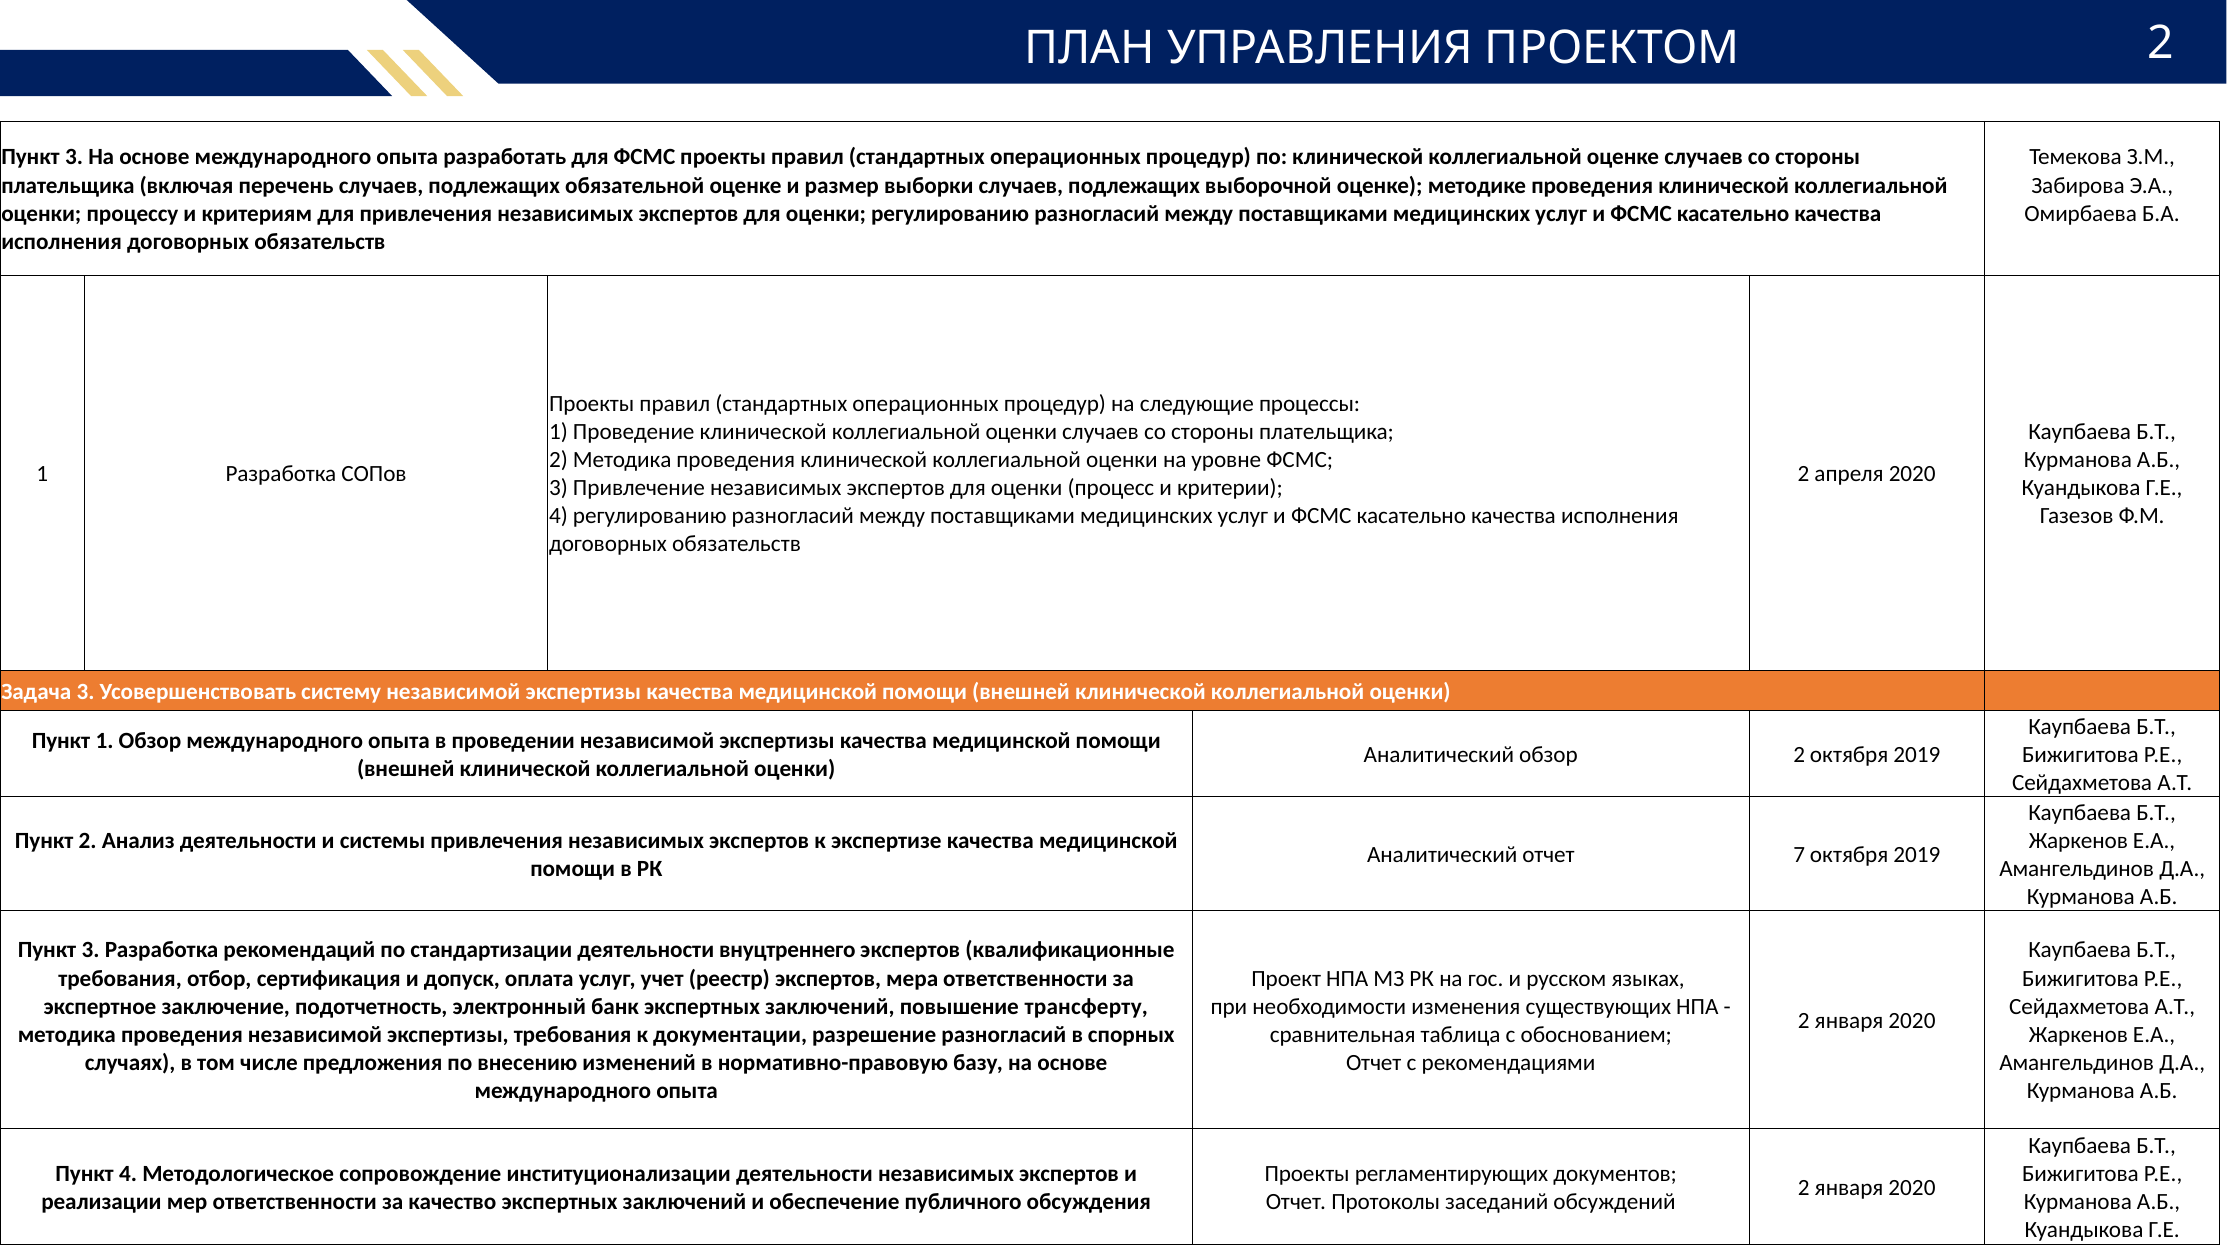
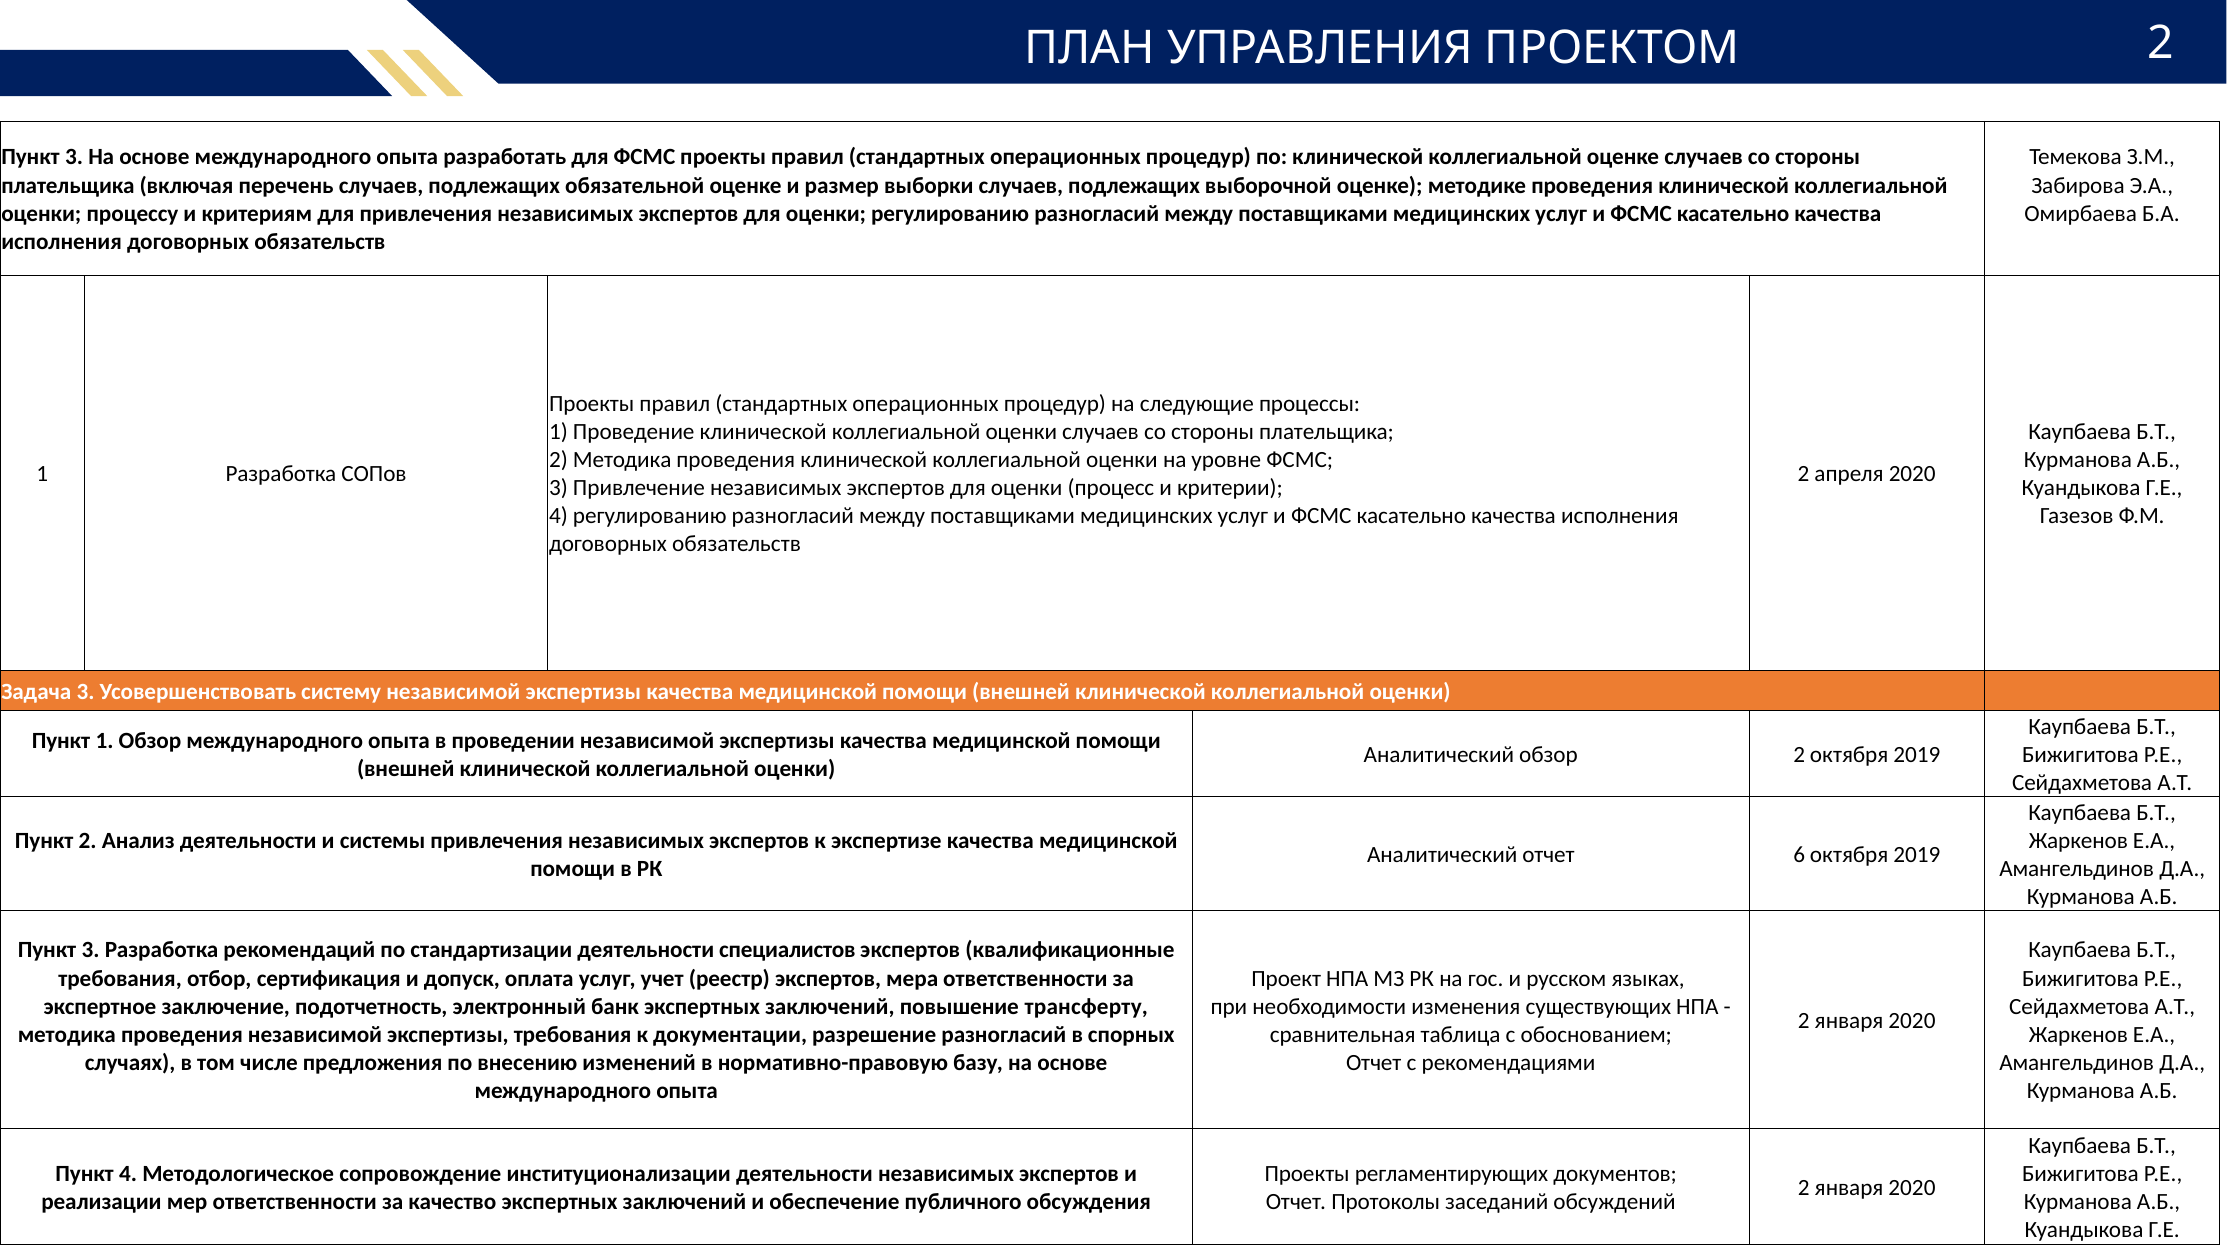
7: 7 -> 6 (1799, 855)
внуцтреннего: внуцтреннего -> специалистов (787, 950)
